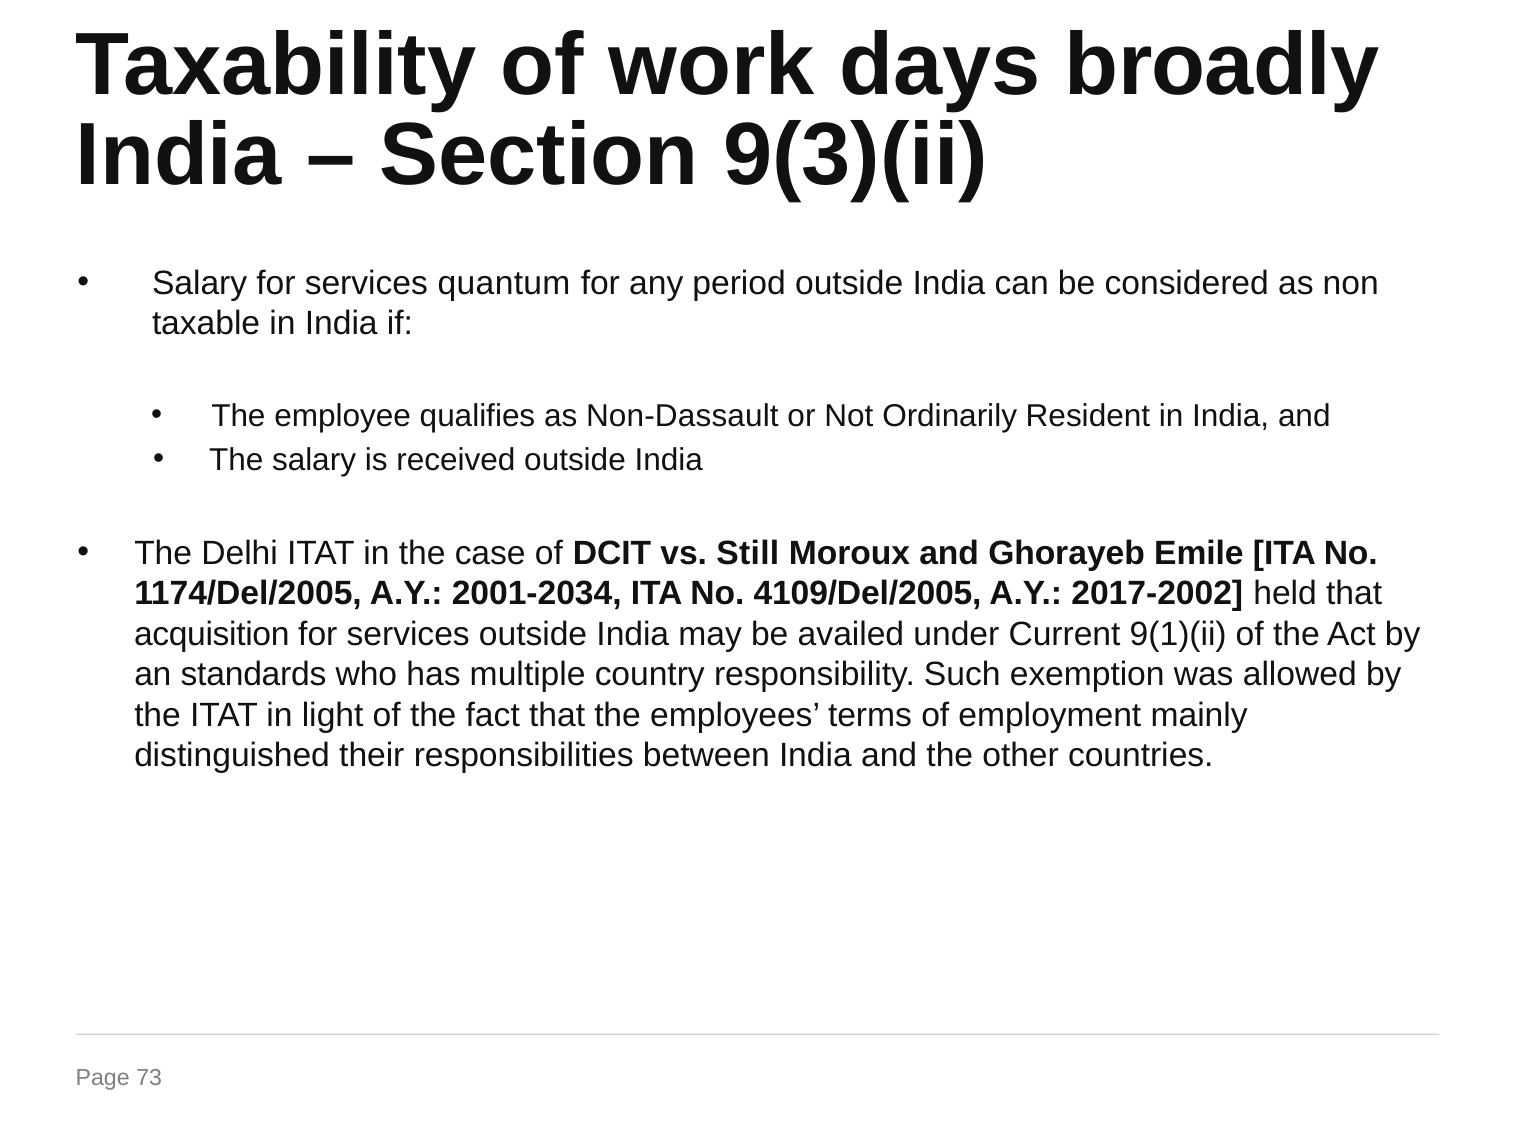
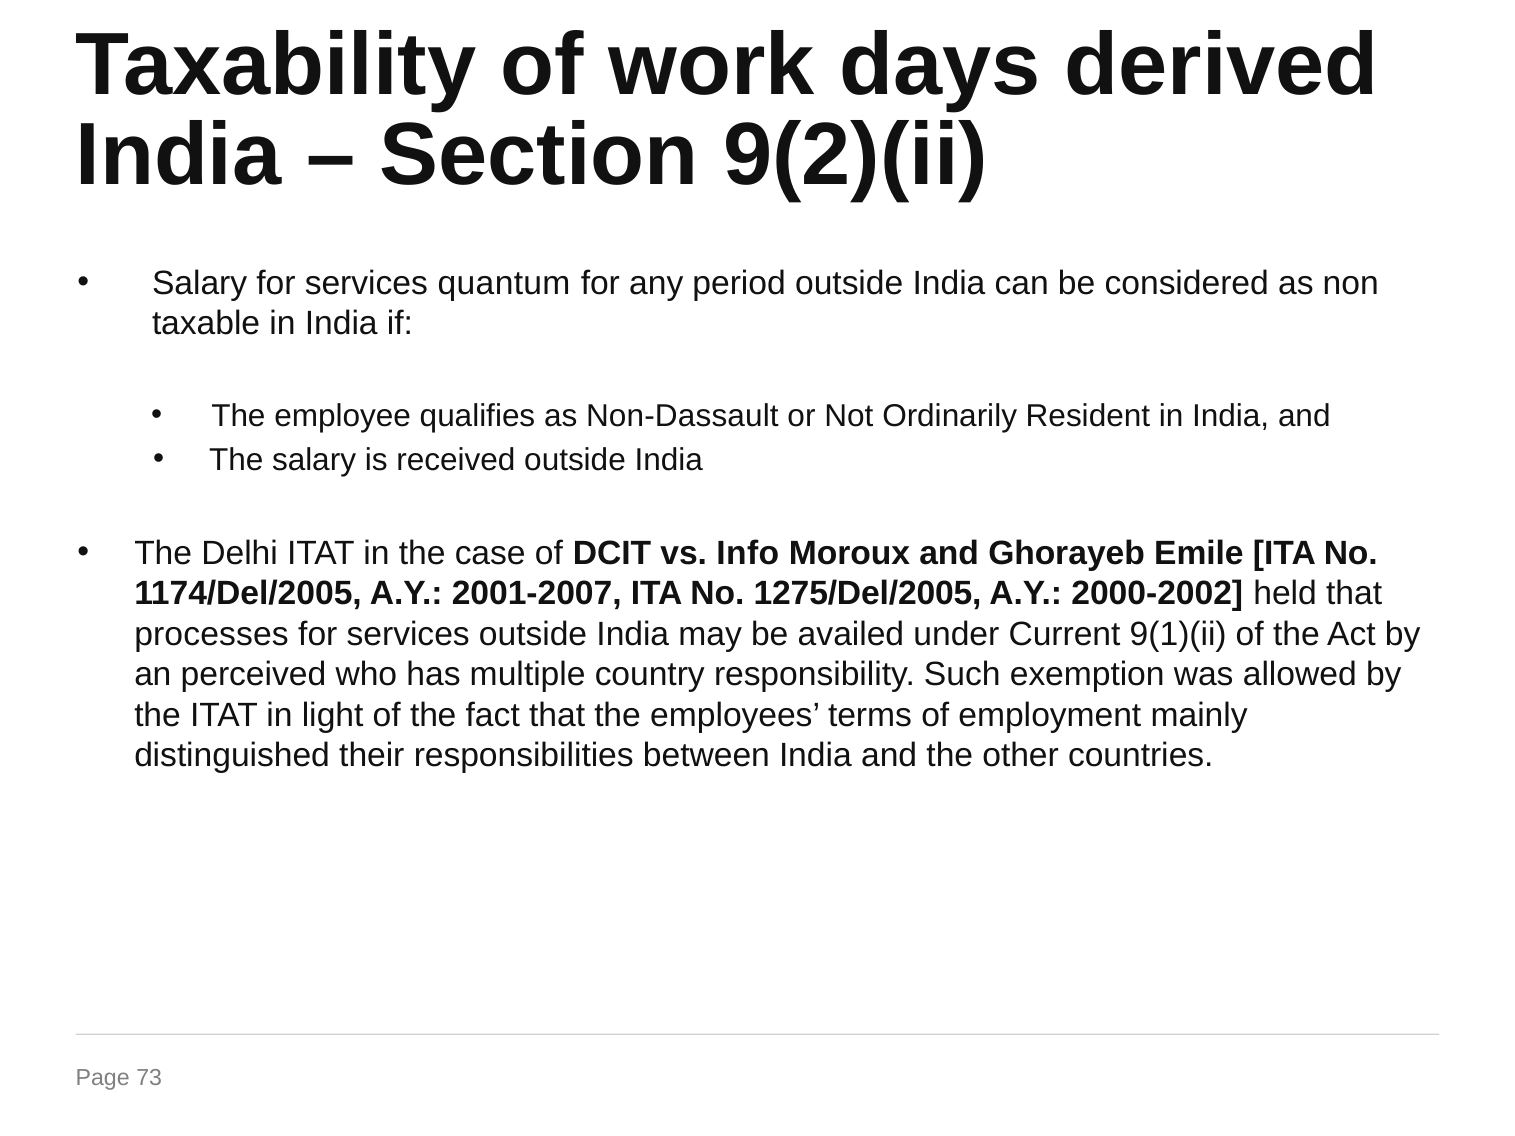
broadly: broadly -> derived (1222, 66)
9(3)(ii: 9(3)(ii -> 9(2)(ii (856, 156)
Still: Still -> Info (748, 554)
2001-2034: 2001-2034 -> 2001-2007 (537, 594)
4109/Del/2005: 4109/Del/2005 -> 1275/Del/2005 (868, 594)
2017-2002: 2017-2002 -> 2000-2002 (1157, 594)
acquisition: acquisition -> processes (212, 634)
standards: standards -> perceived (253, 675)
